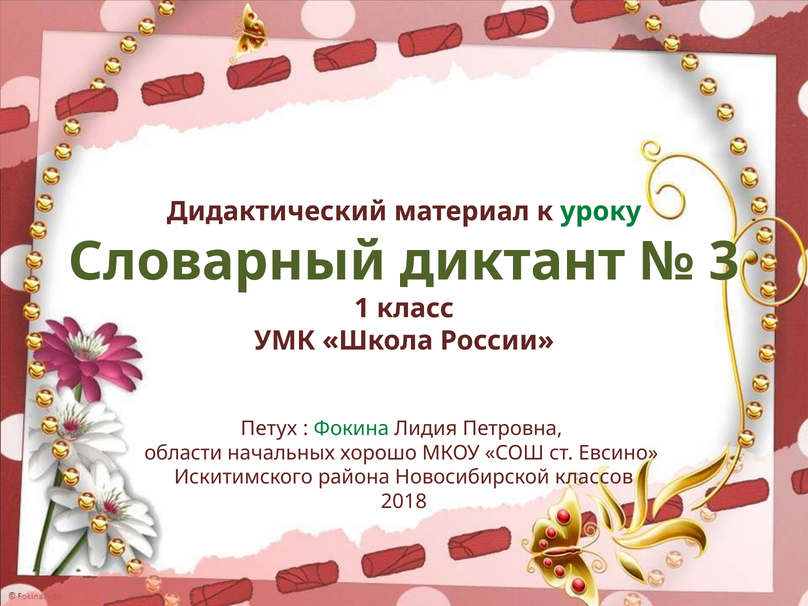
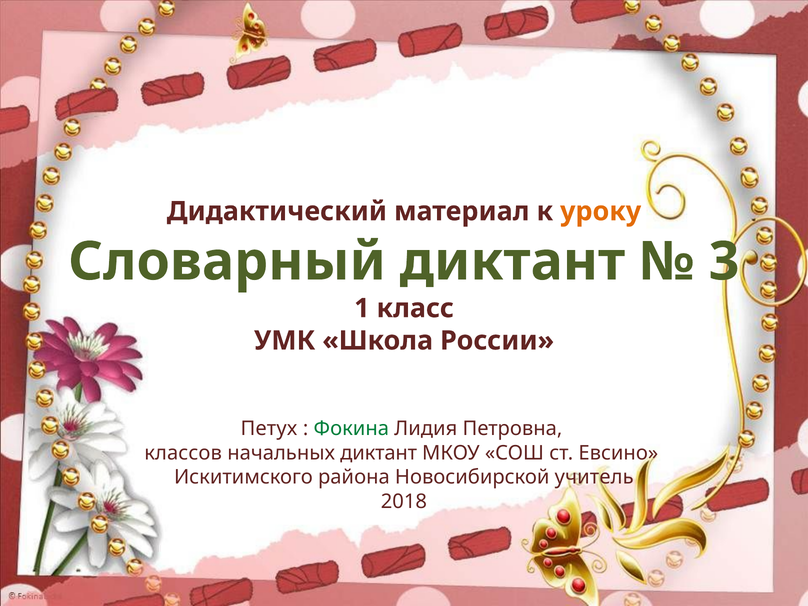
уроку colour: green -> orange (601, 211)
области: области -> классов (183, 453)
начальных хорошо: хорошо -> диктант (379, 453)
классов: классов -> учитель (594, 477)
